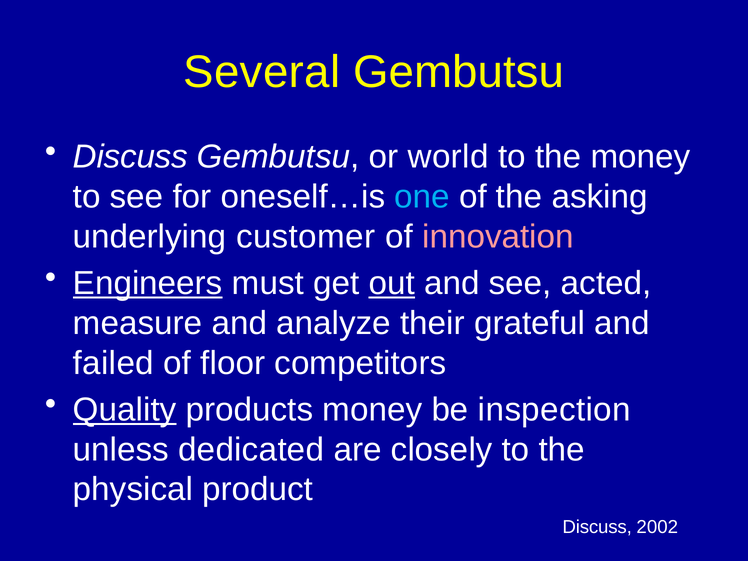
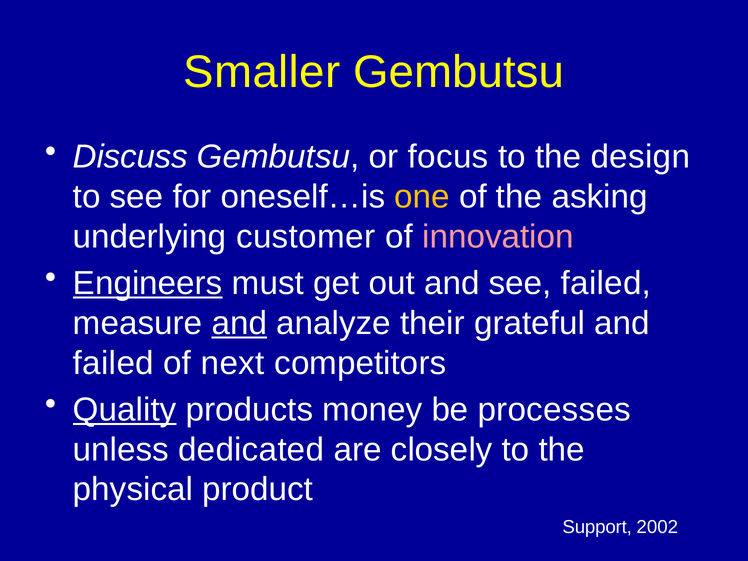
Several: Several -> Smaller (262, 72)
world: world -> focus (448, 157)
the money: money -> design (640, 157)
one colour: light blue -> yellow (422, 197)
out underline: present -> none (392, 283)
see acted: acted -> failed (606, 283)
and underline: none -> present (239, 323)
floor: floor -> next (233, 363)
inspection: inspection -> processes (554, 410)
Discuss: Discuss -> Support (597, 527)
